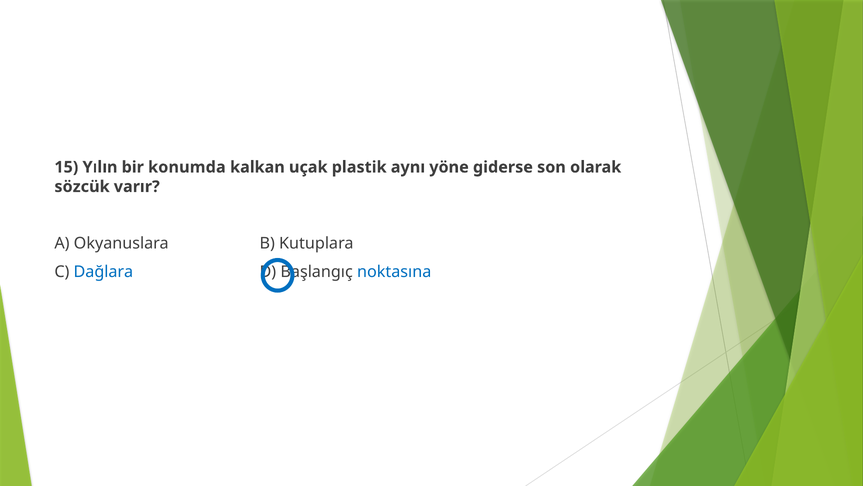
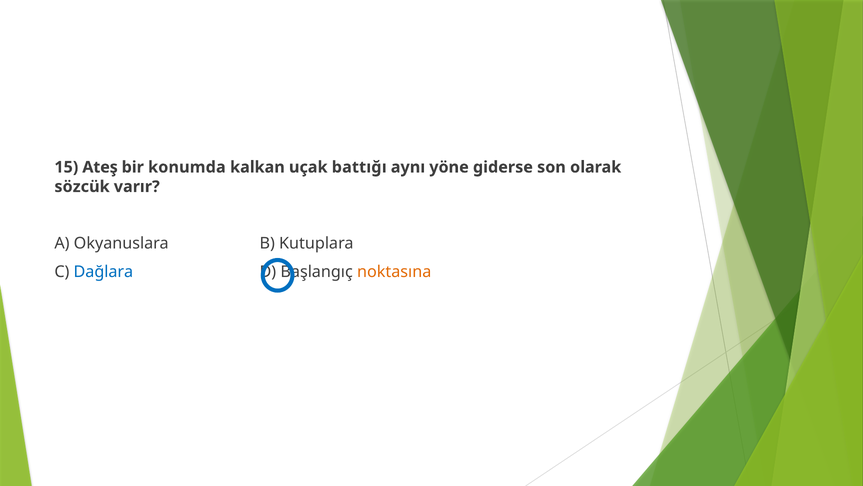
Yılın: Yılın -> Ateş (100, 167)
plastik: plastik -> battığı (359, 167)
noktasına colour: blue -> orange (394, 272)
